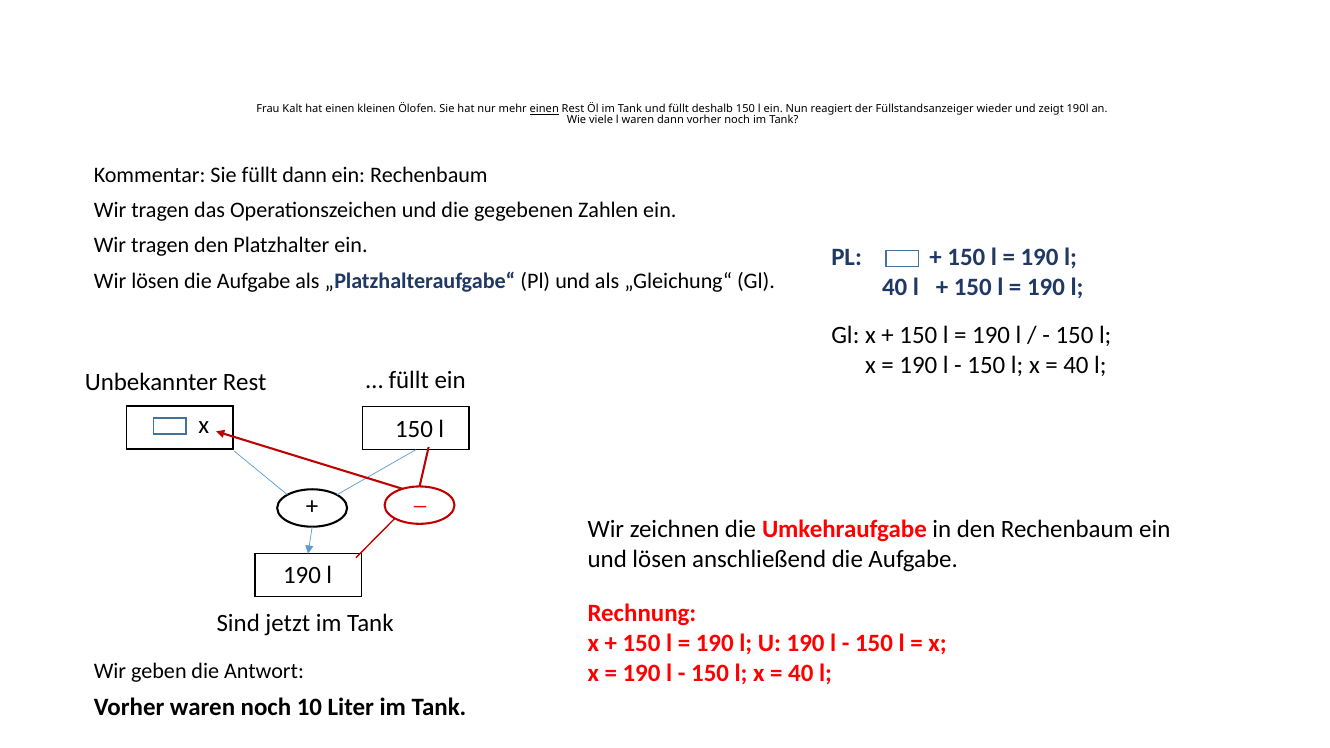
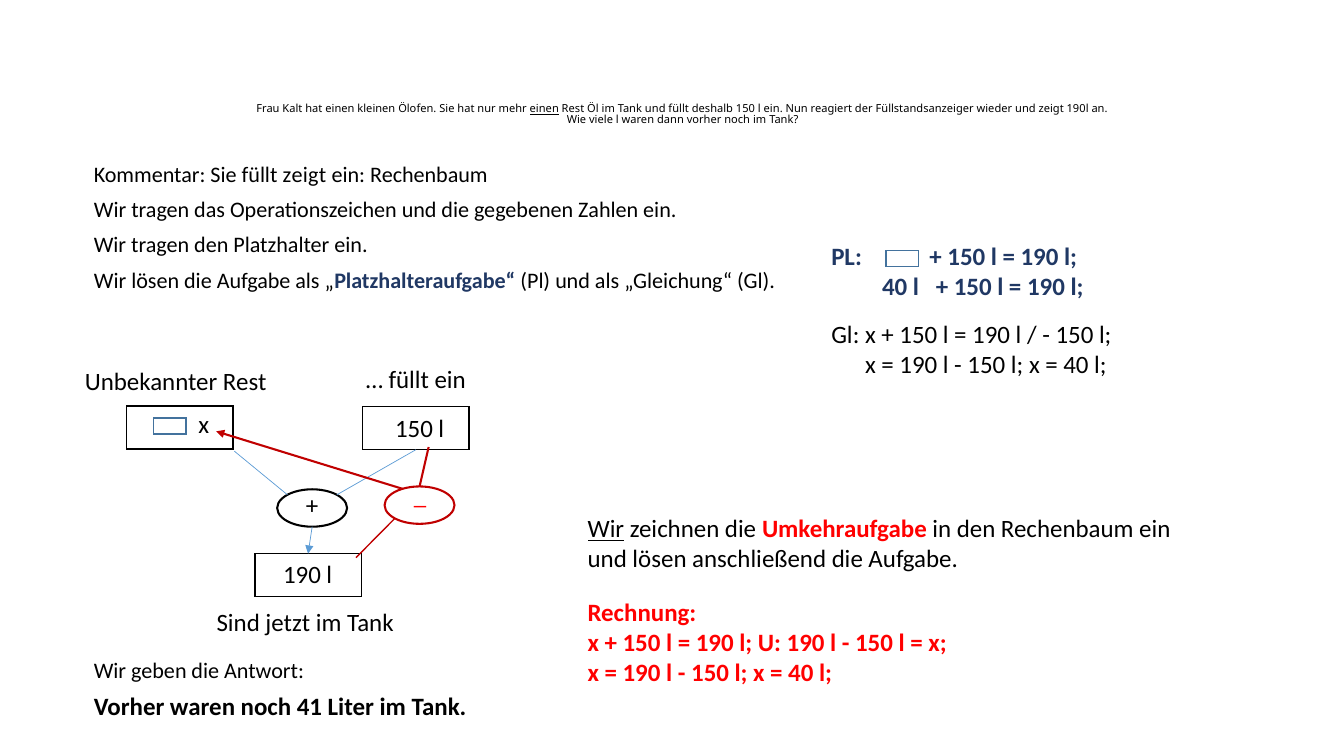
füllt dann: dann -> zeigt (304, 175)
Wir underline: none -> present (606, 530)
10: 10 -> 41 (309, 708)
